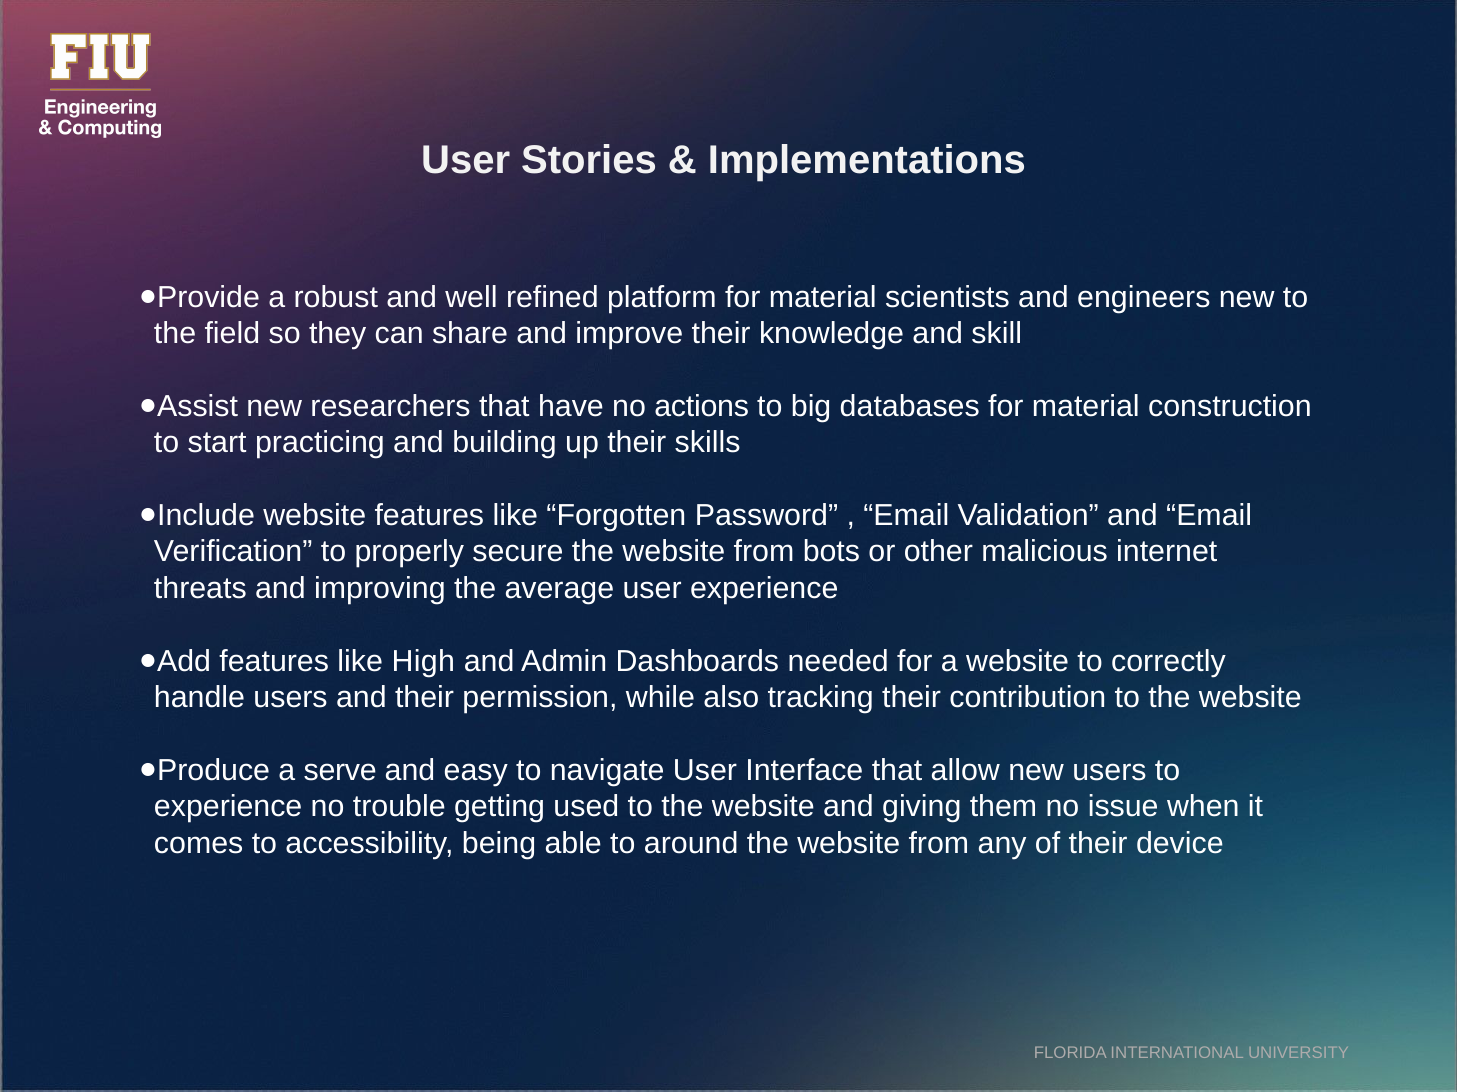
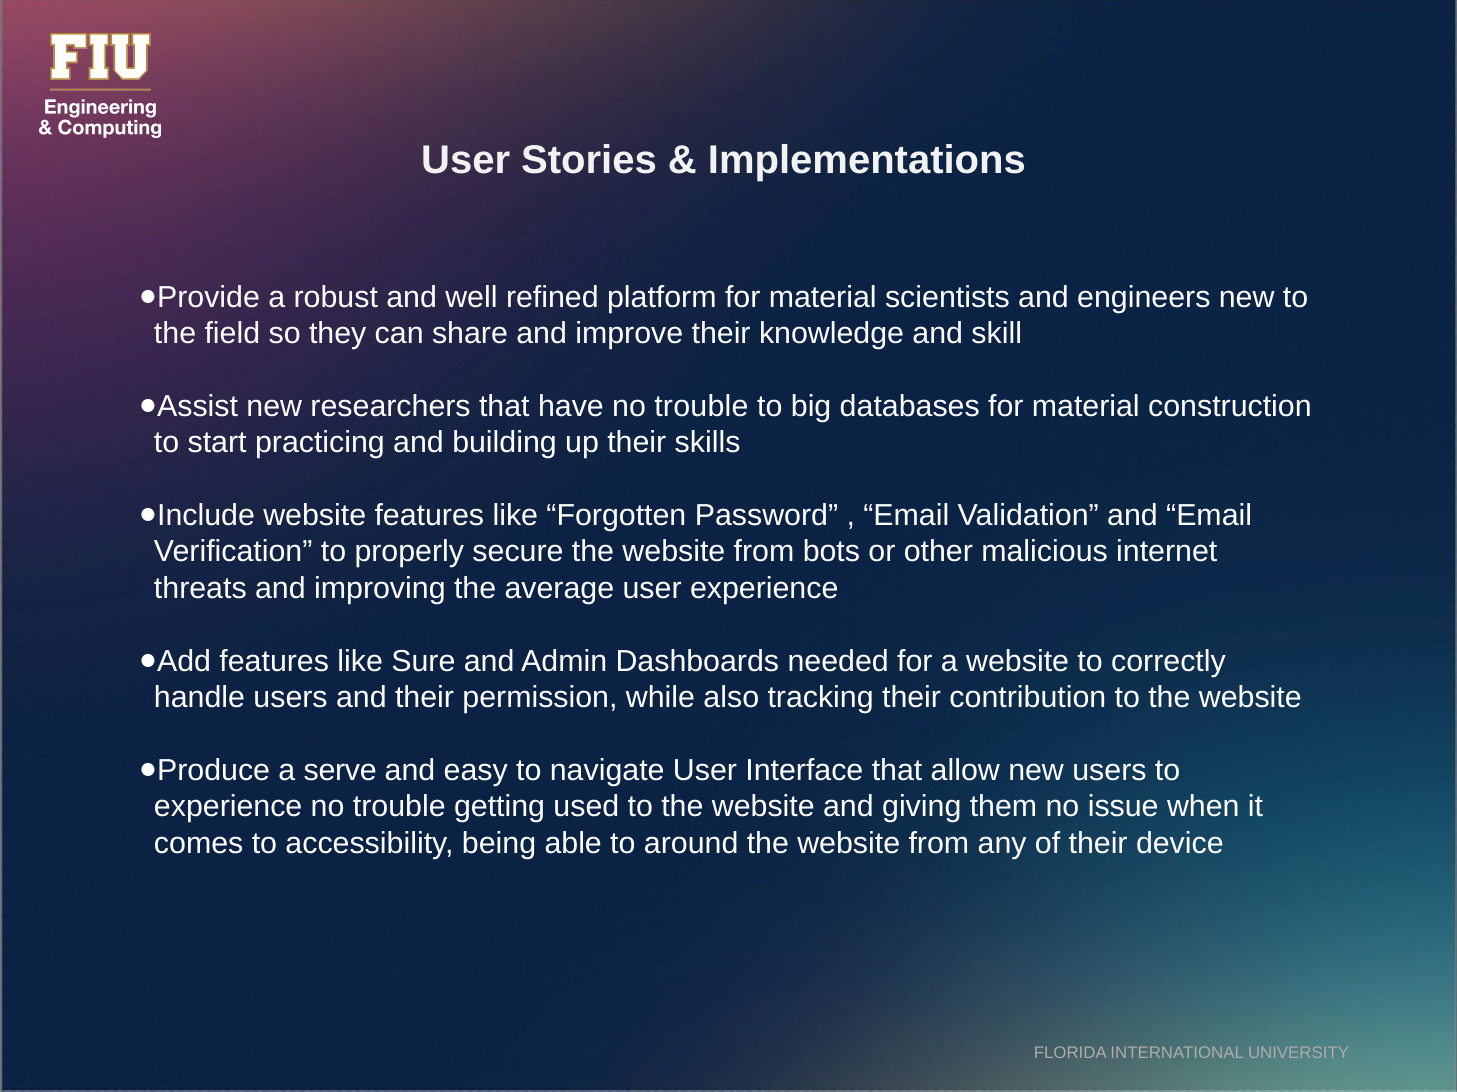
have no actions: actions -> trouble (701, 407)
High: High -> Sure (423, 662)
